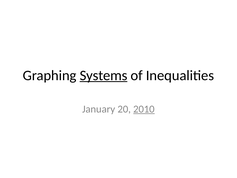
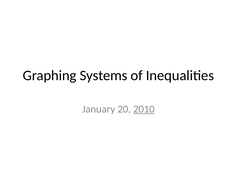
Systems underline: present -> none (104, 75)
